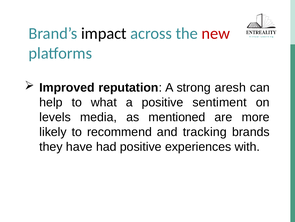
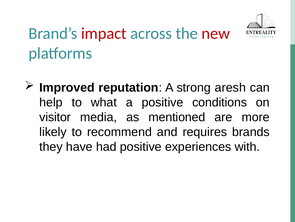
impact colour: black -> red (104, 33)
sentiment: sentiment -> conditions (220, 102)
levels: levels -> visitor (55, 117)
tracking: tracking -> requires (205, 132)
